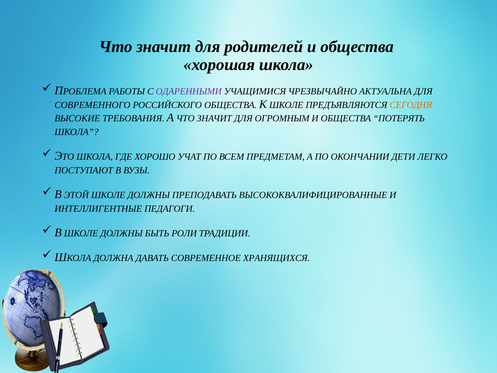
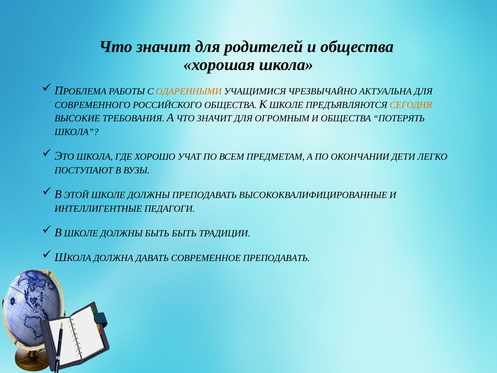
ОДАРЕННЫМИ colour: purple -> orange (189, 91)
БЫТЬ РОЛИ: РОЛИ -> БЫТЬ (184, 233)
СОВРЕМЕННОЕ ХРАНЯЩИХСЯ: ХРАНЯЩИХСЯ -> ПРЕПОДАВАТЬ (276, 258)
